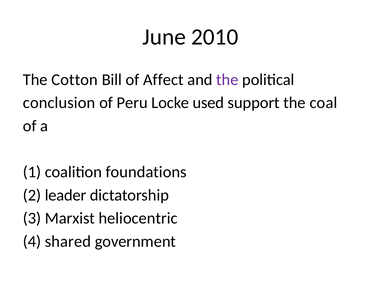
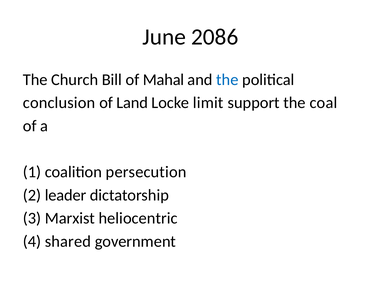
2010: 2010 -> 2086 (215, 37)
Cotton: Cotton -> Church (75, 80)
Affect: Affect -> Mahal (163, 80)
the colour: purple -> blue (227, 80)
Peru: Peru -> Land (132, 103)
used: used -> limit (208, 103)
foundations: foundations -> persecution (146, 172)
